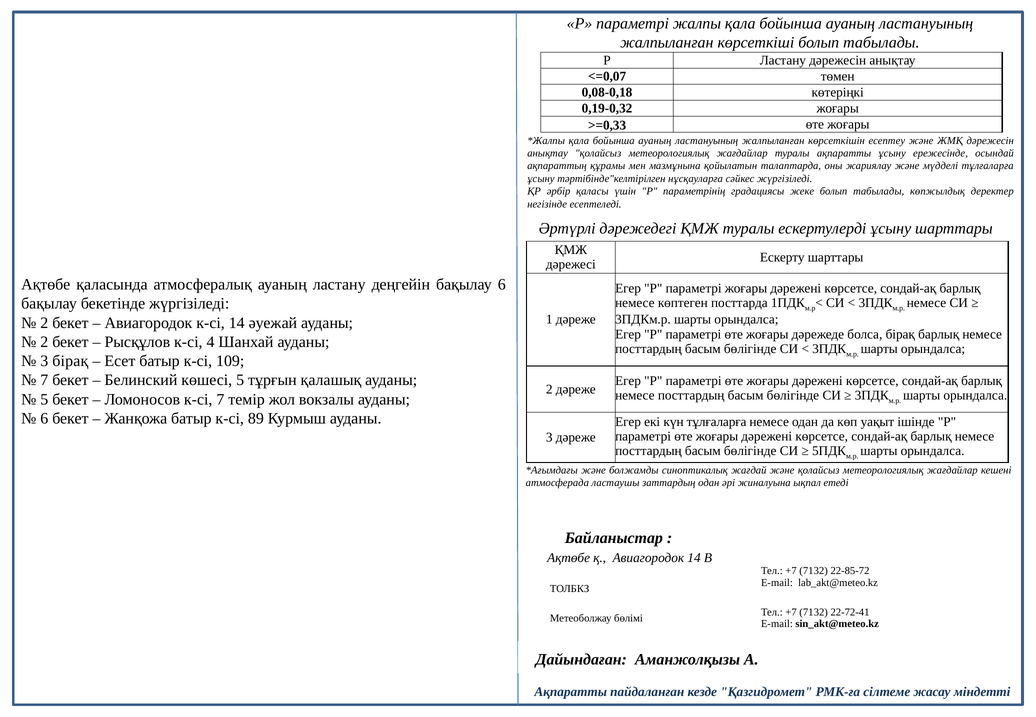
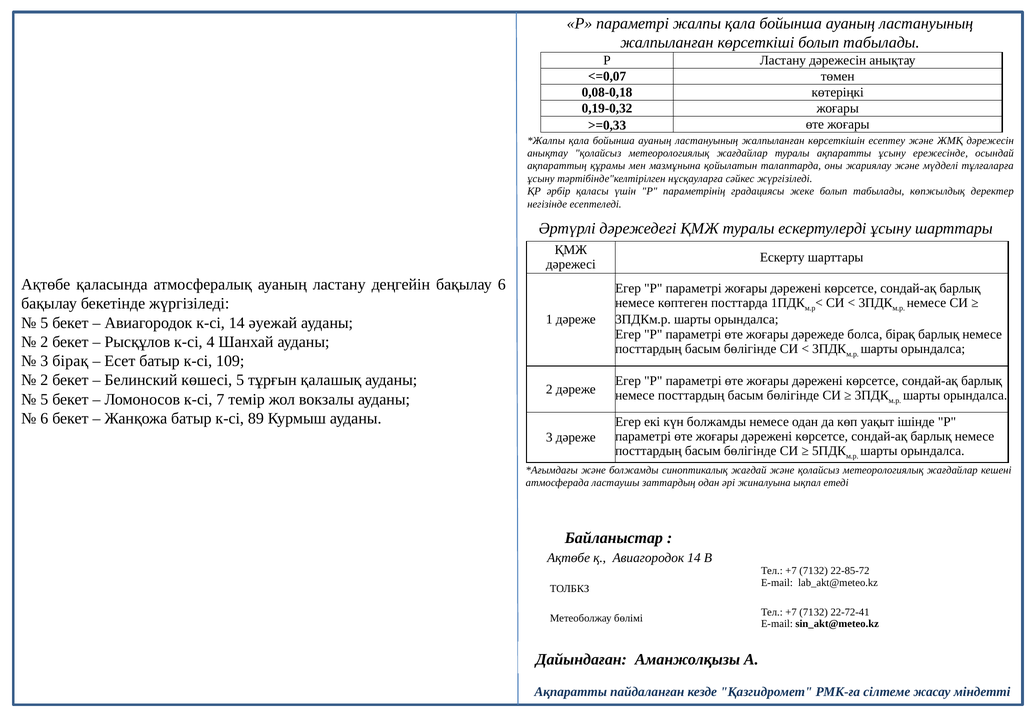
2: 2 -> 5 (44, 323)
7: 7 -> 2 (44, 380)
күн тұлғаларға: тұлғаларға -> болжамды (717, 422)
